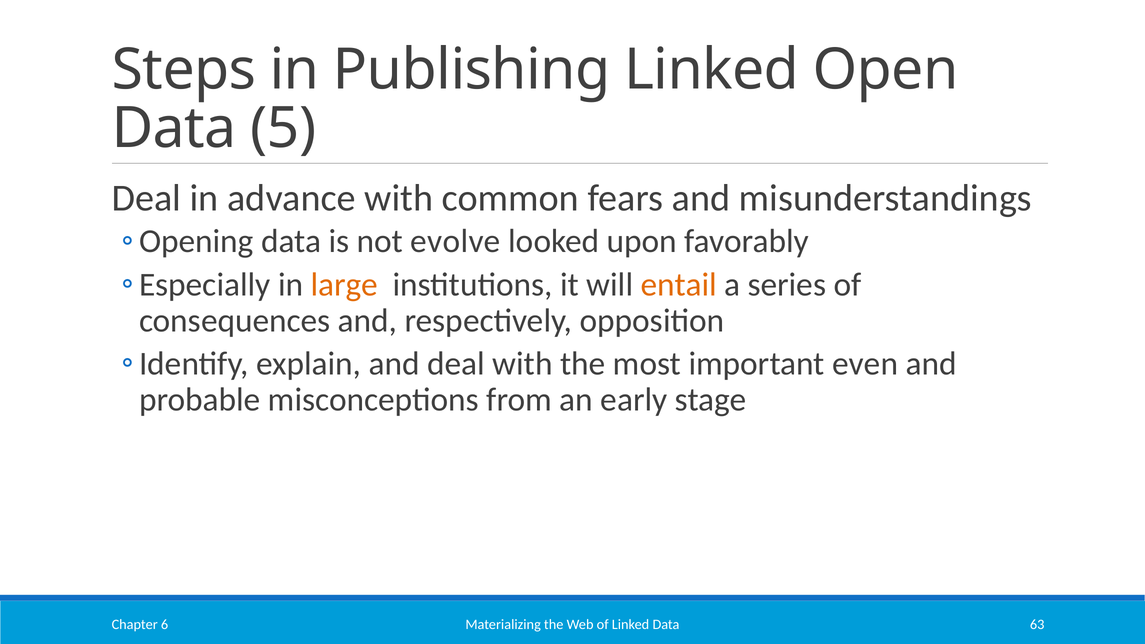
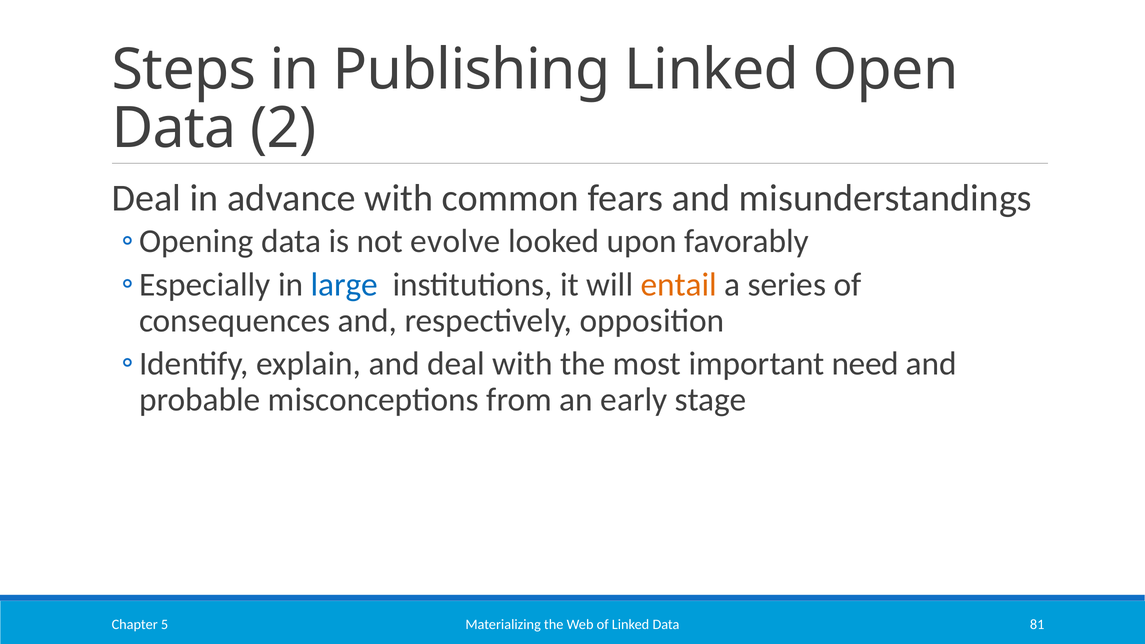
5: 5 -> 2 (283, 128)
large colour: orange -> blue (344, 285)
even: even -> need (865, 364)
63: 63 -> 81 (1037, 625)
6: 6 -> 5 (165, 625)
